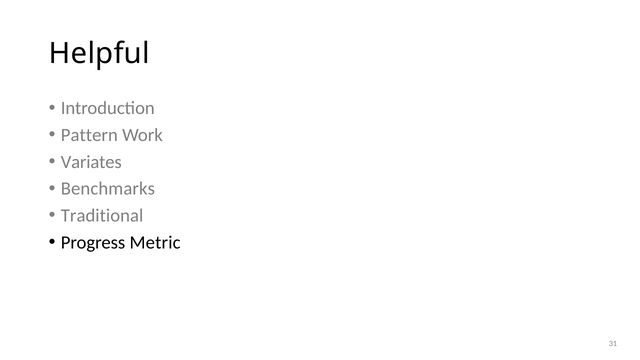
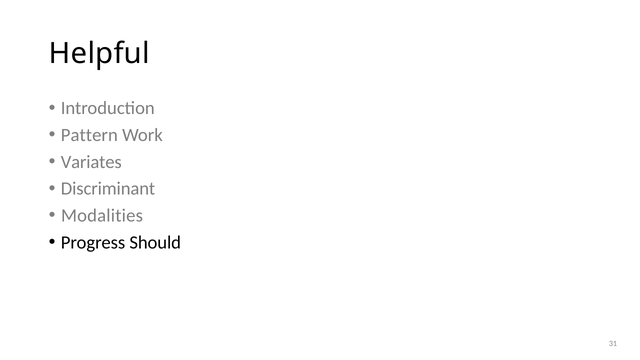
Benchmarks: Benchmarks -> Discriminant (108, 189)
Traditional: Traditional -> Modalities (102, 216)
Metric: Metric -> Should (155, 242)
